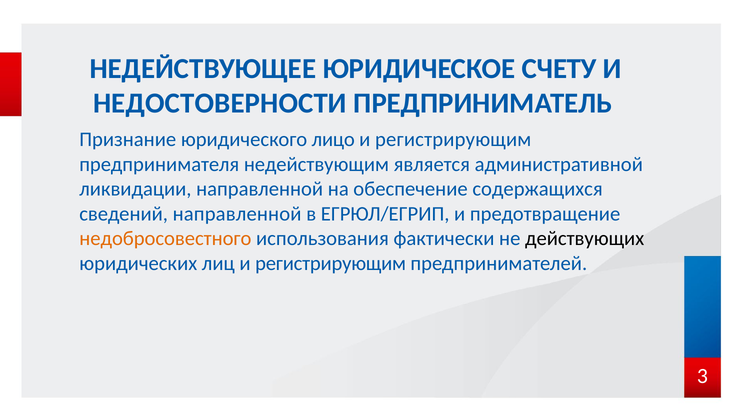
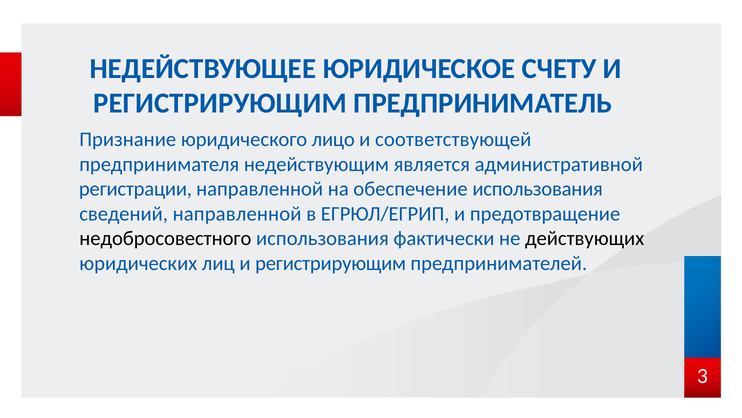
НЕДОСТОВЕРНОСТИ: НЕДОСТОВЕРНОСТИ -> РЕГИСТРИРУЮЩИМ (220, 103)
регистрирующим: регистрирующим -> соответствующей (453, 139)
ликвидации: ликвидации -> регистрации (135, 189)
обеспечение содержащихся: содержащихся -> использования (538, 189)
недобросовестного colour: orange -> black (165, 238)
